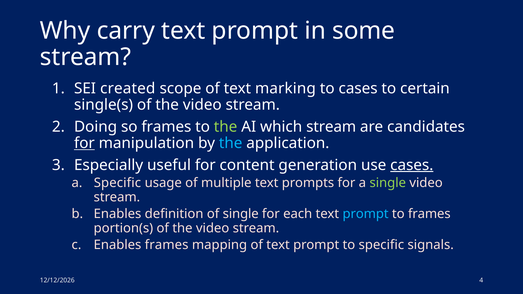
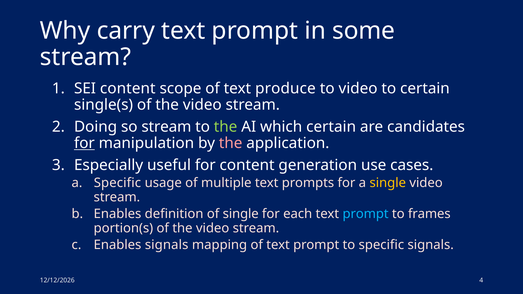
SEI created: created -> content (128, 88)
marking: marking -> produce (285, 88)
to cases: cases -> video (358, 88)
so frames: frames -> stream (166, 127)
which stream: stream -> certain (331, 127)
the colour: light blue -> pink (231, 143)
cases underline: present -> none (412, 165)
single colour: light green -> yellow (388, 183)
Enables frames: frames -> signals (167, 245)
